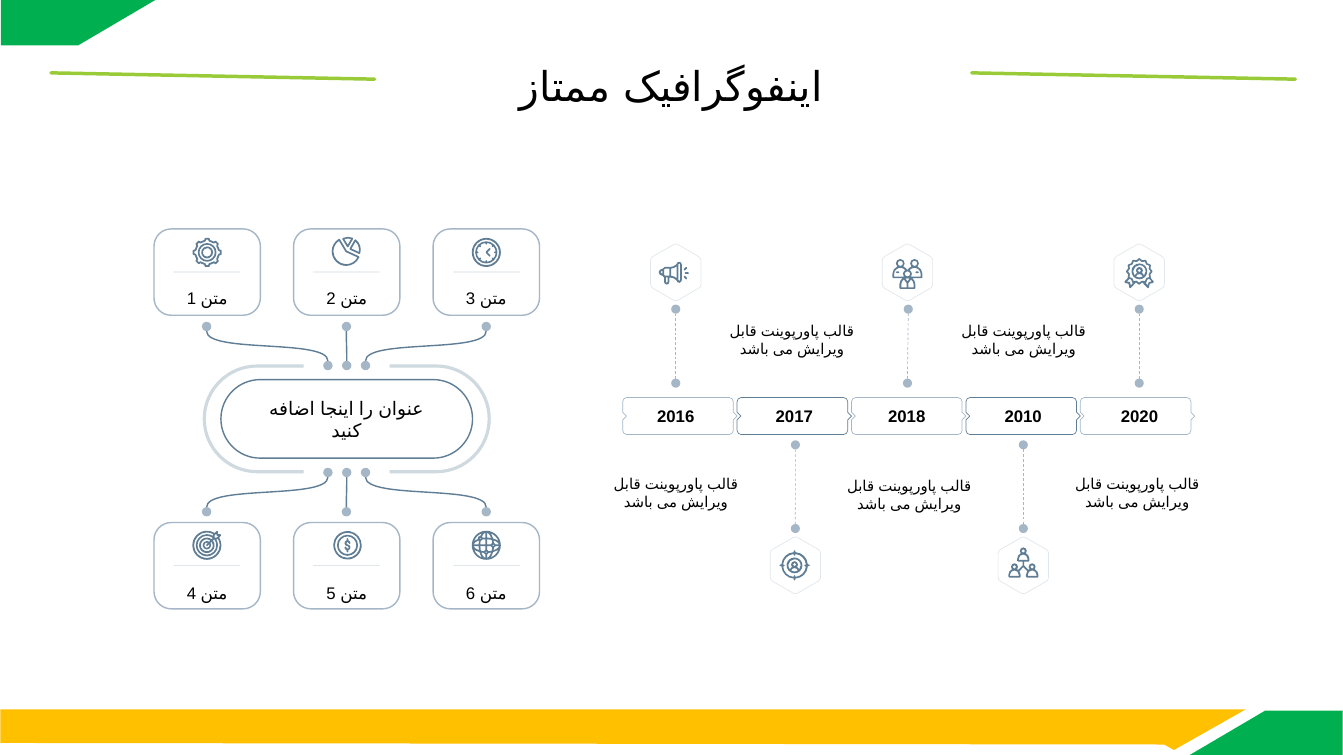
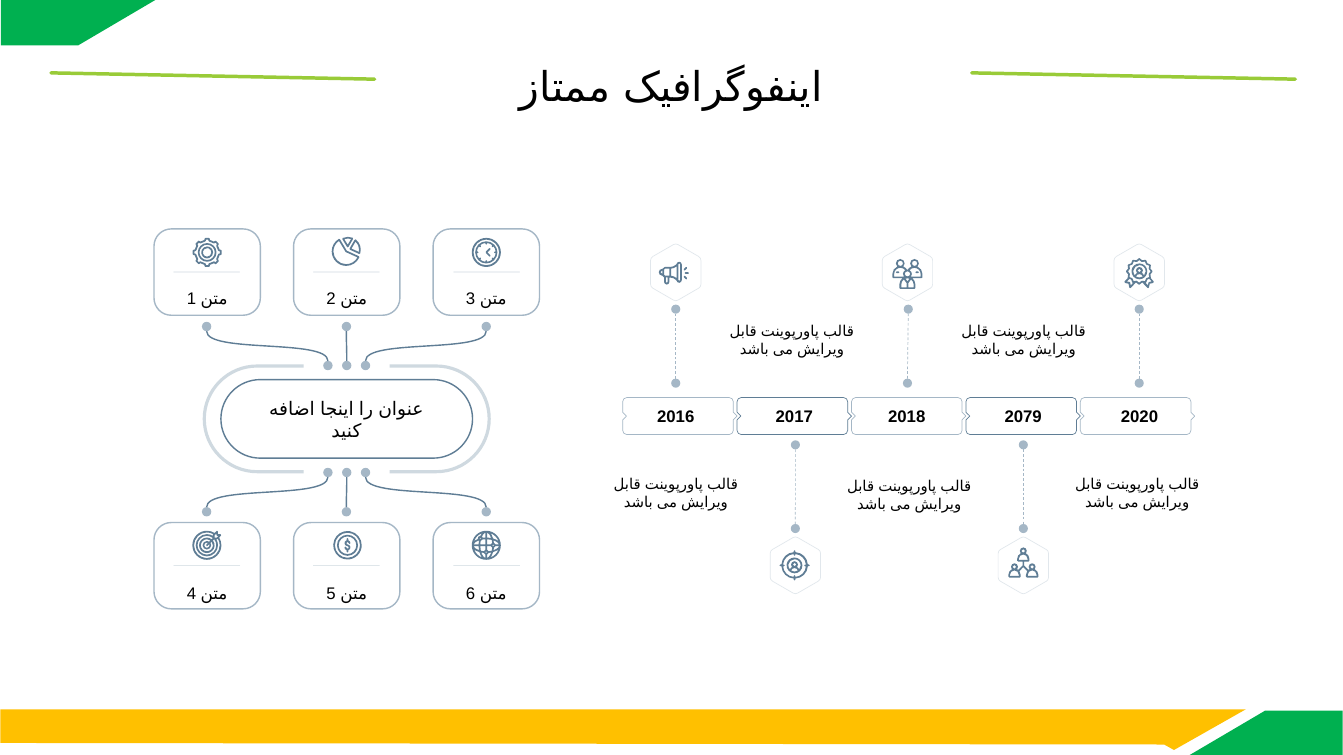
2010: 2010 -> 2079 (1023, 418)
